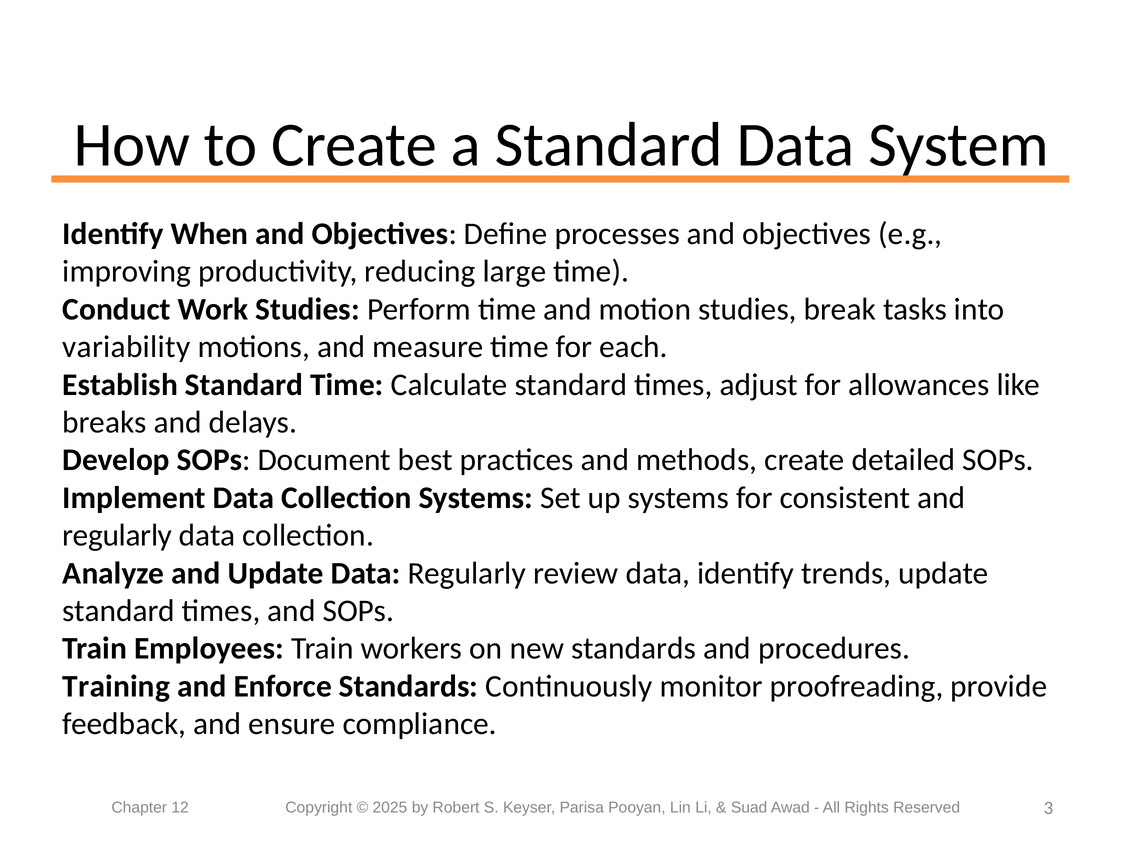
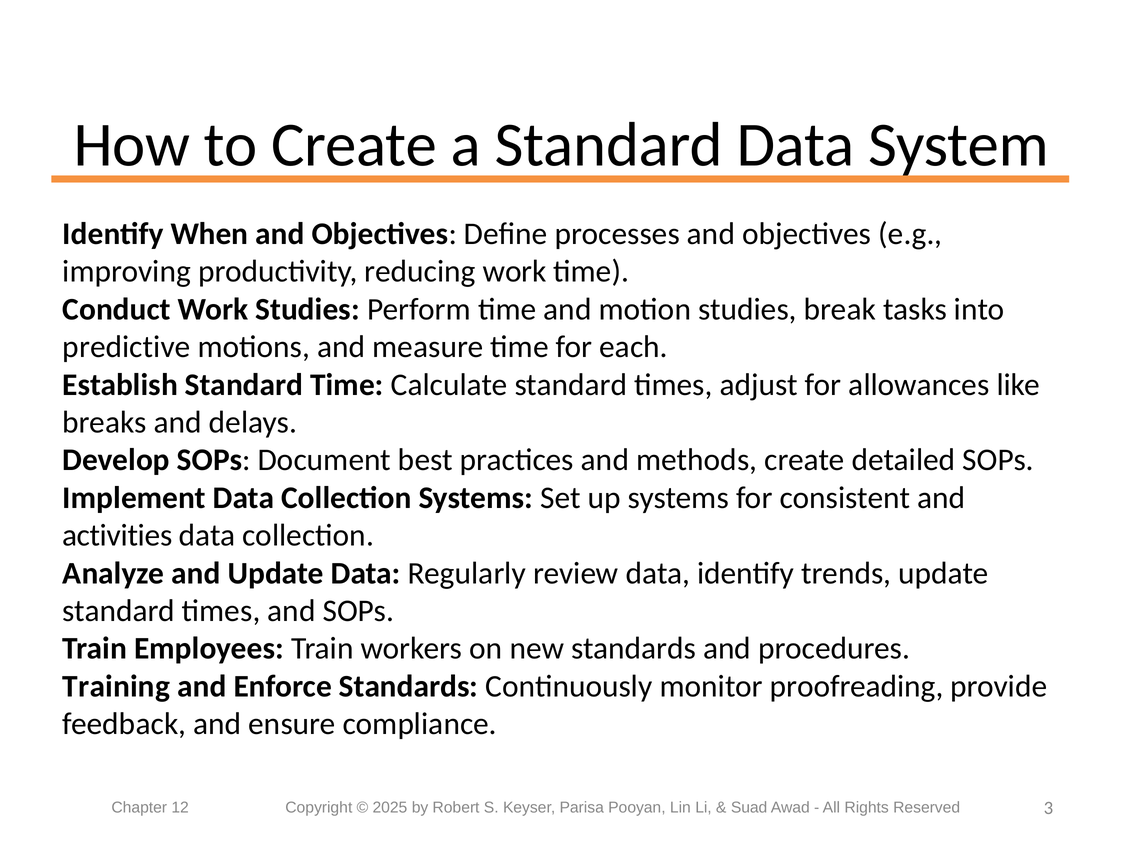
reducing large: large -> work (515, 272)
variability: variability -> predictive (126, 347)
regularly: regularly -> activities (117, 536)
